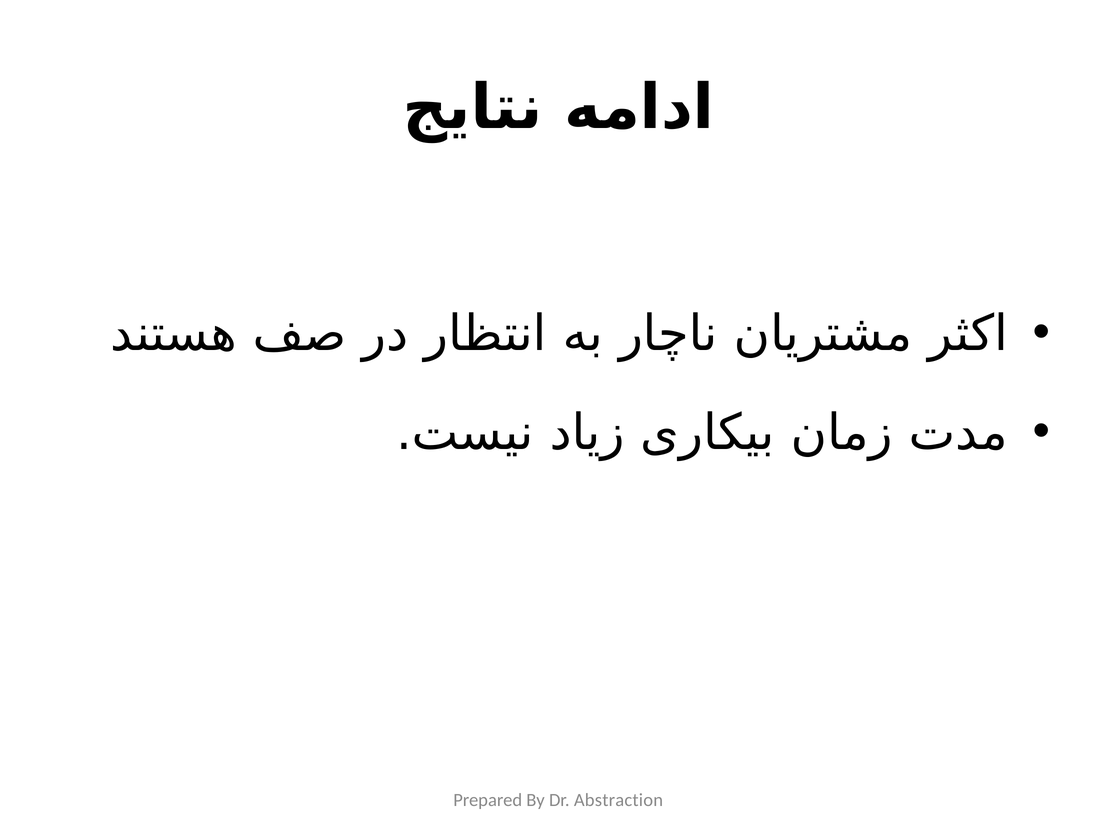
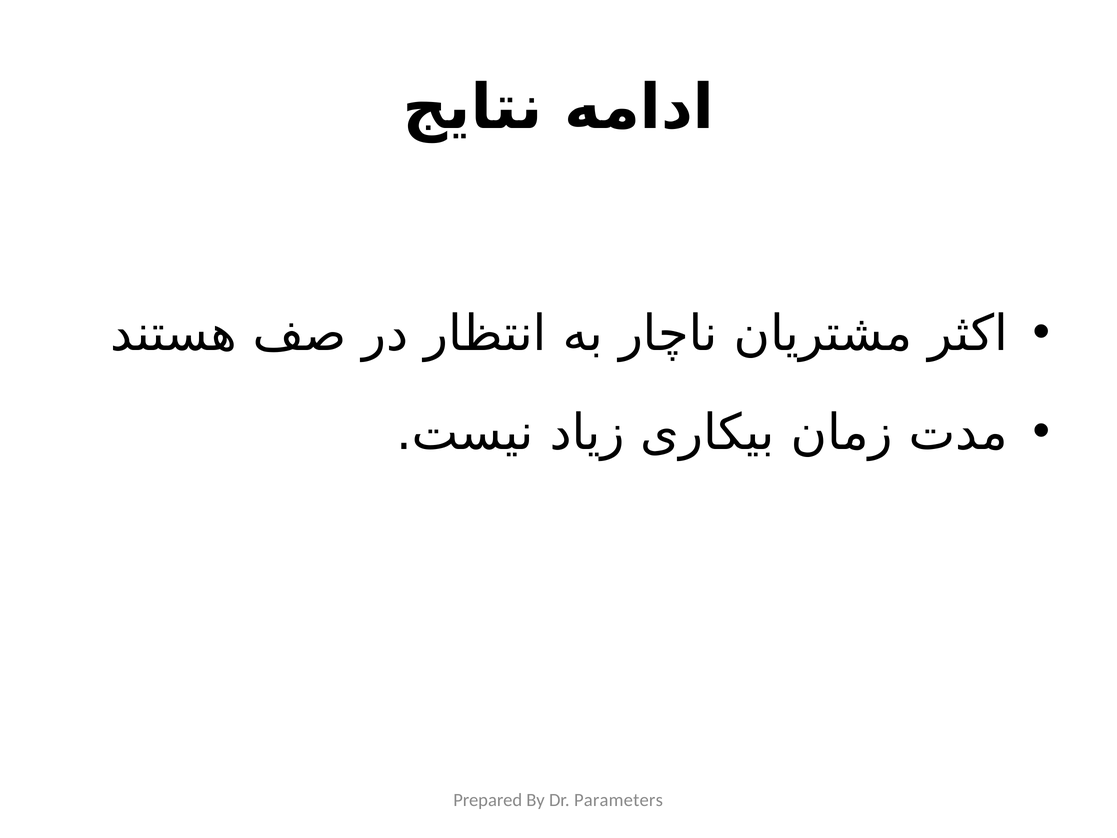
Abstraction: Abstraction -> Parameters (618, 800)
